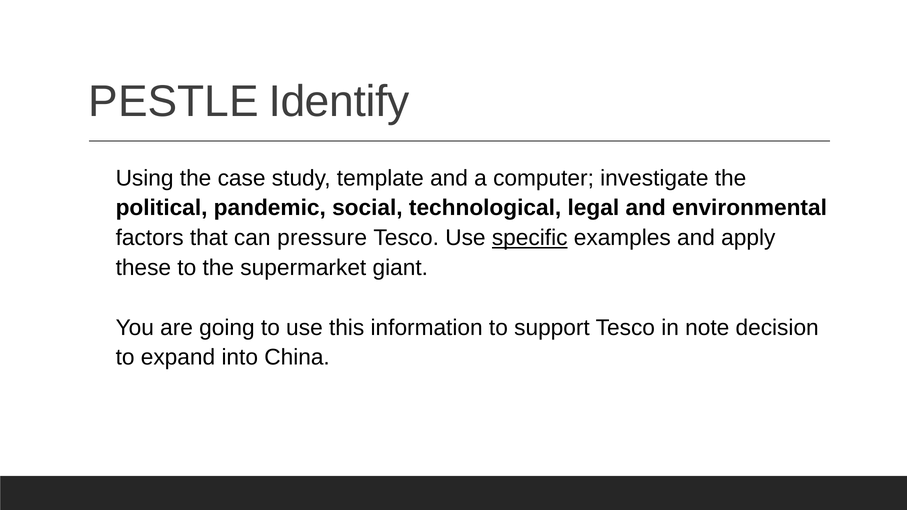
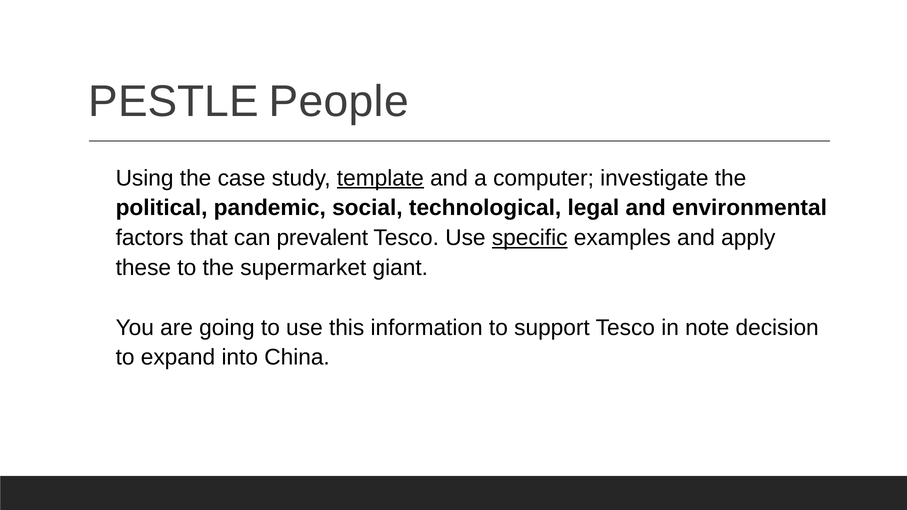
Identify: Identify -> People (339, 102)
template underline: none -> present (380, 178)
pressure: pressure -> prevalent (322, 238)
